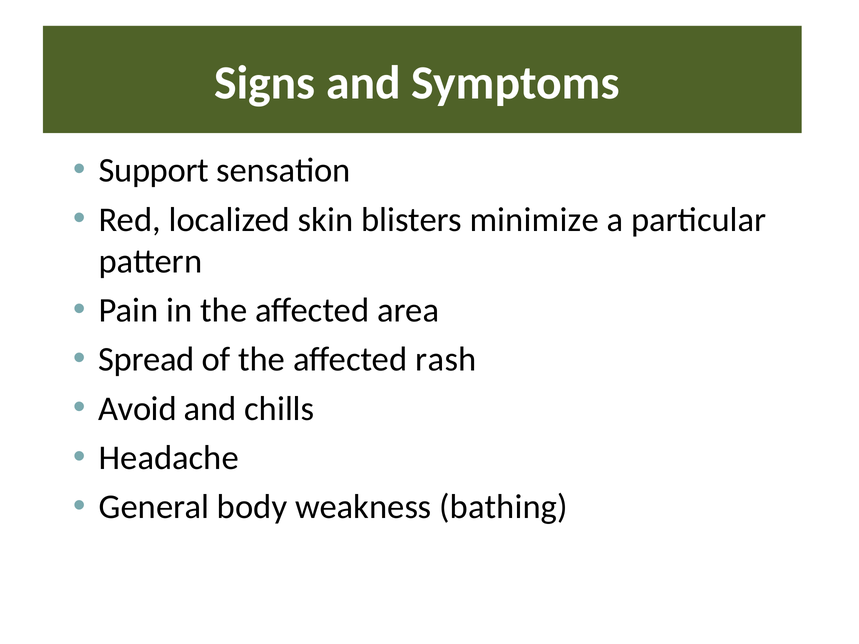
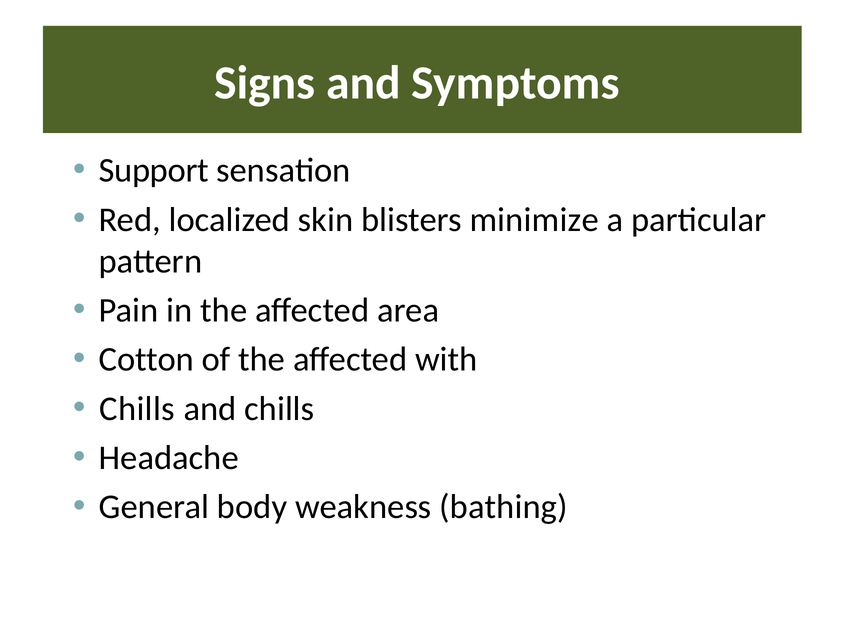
Spread: Spread -> Cotton (146, 360)
rash: rash -> with (446, 360)
Avoid: Avoid -> Chills (137, 409)
